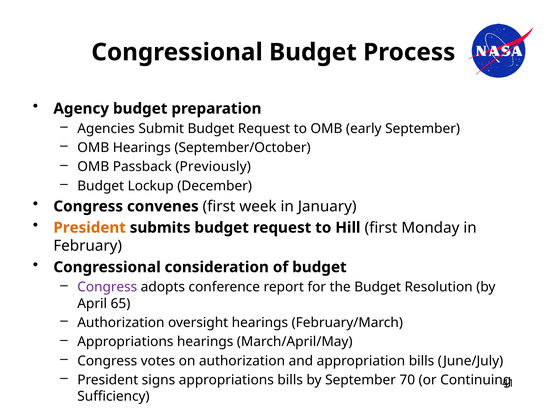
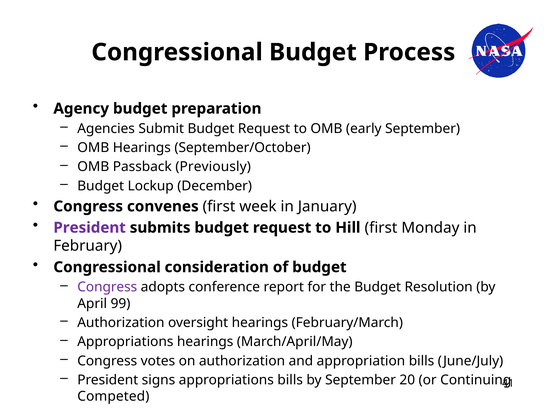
President colour: orange -> purple (90, 228)
65: 65 -> 99 (121, 304)
70: 70 -> 20 (407, 380)
Sufficiency: Sufficiency -> Competed (113, 397)
